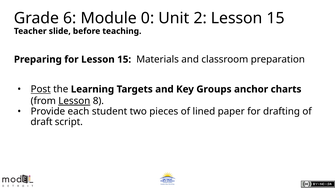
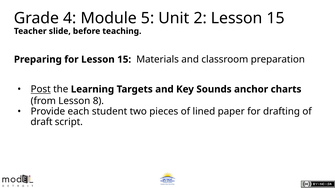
6: 6 -> 4 (70, 18)
0: 0 -> 5 (148, 18)
Groups: Groups -> Sounds (214, 89)
Lesson underline: present -> none (74, 101)
